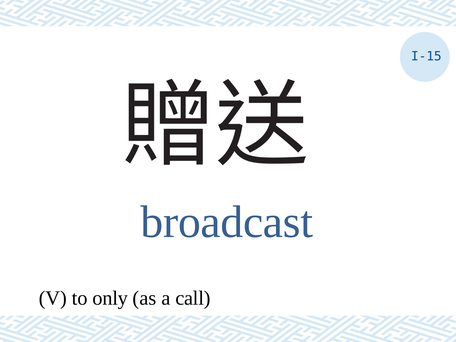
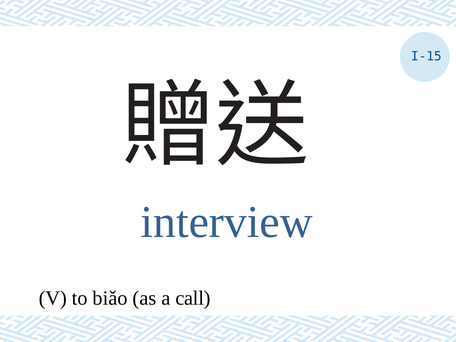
broadcast: broadcast -> interview (227, 222)
only: only -> biǎo (110, 298)
